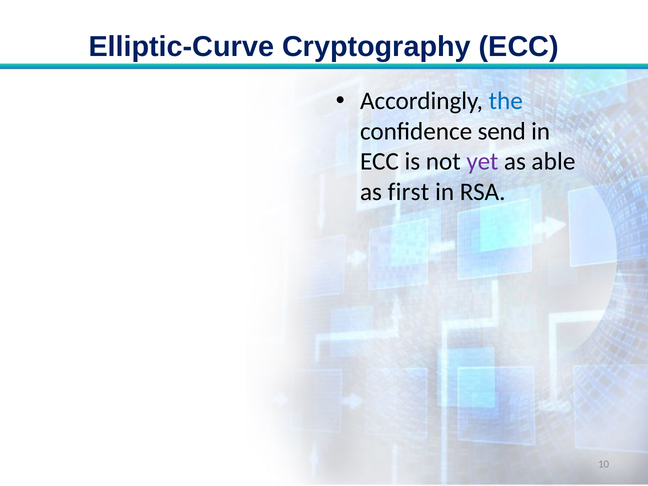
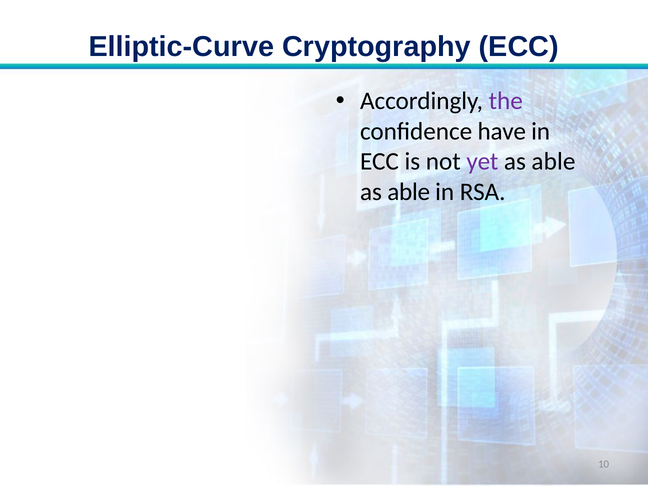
the colour: blue -> purple (506, 101)
send: send -> have (502, 131)
first: first -> able (409, 192)
